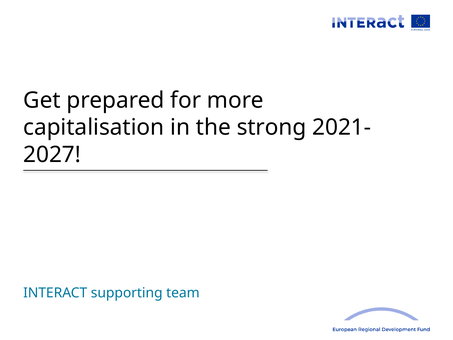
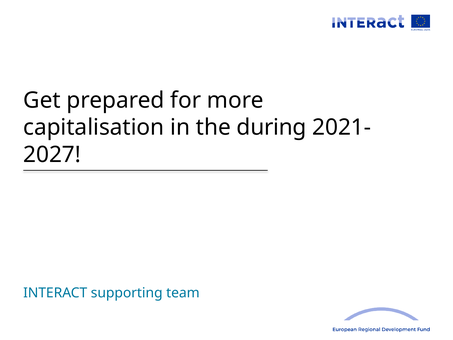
strong: strong -> during (272, 127)
